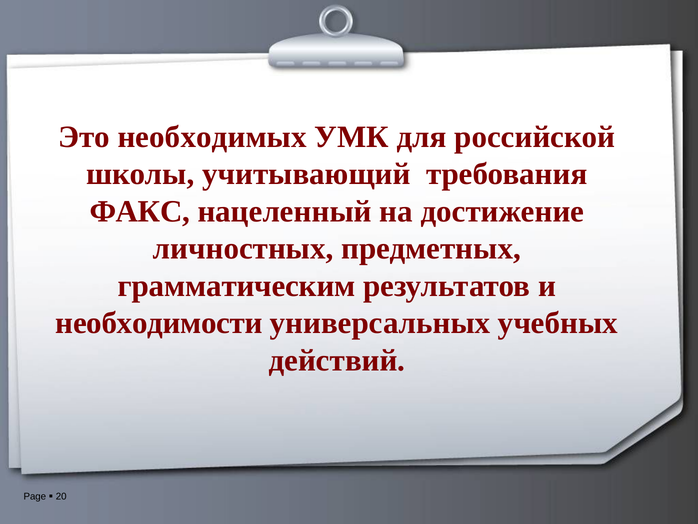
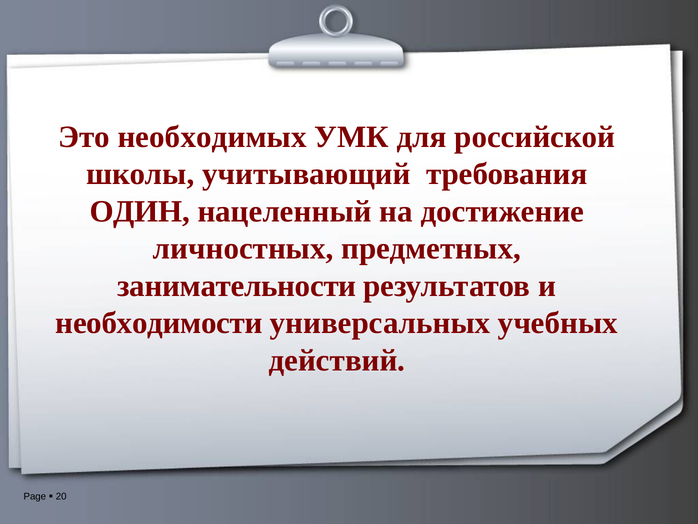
ФАКС: ФАКС -> ОДИН (140, 211)
грамматическим: грамматическим -> занимательности (237, 286)
